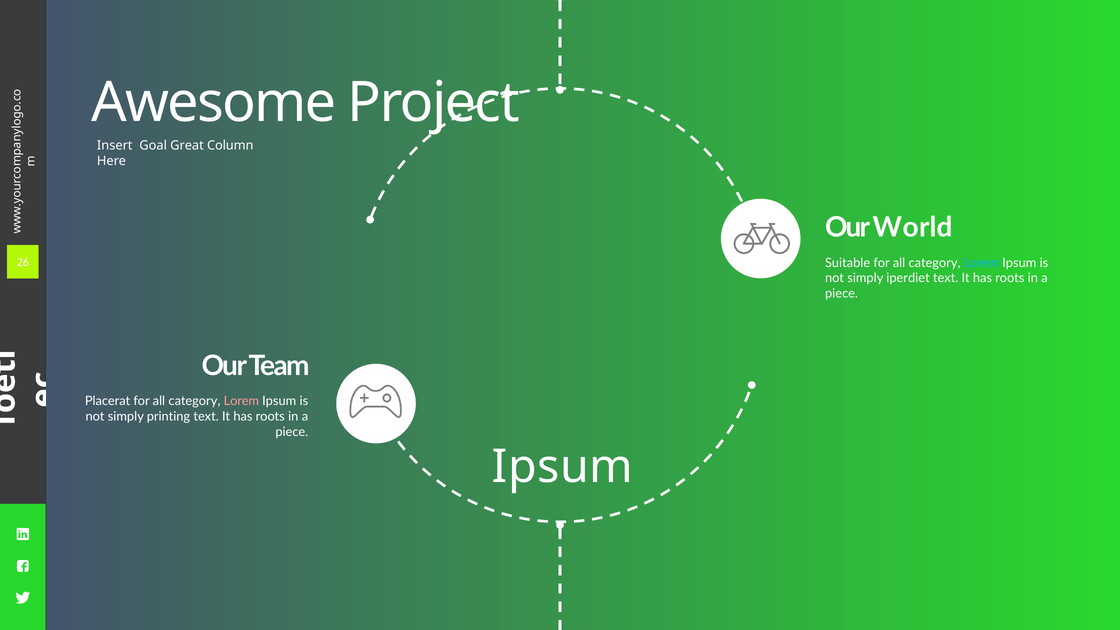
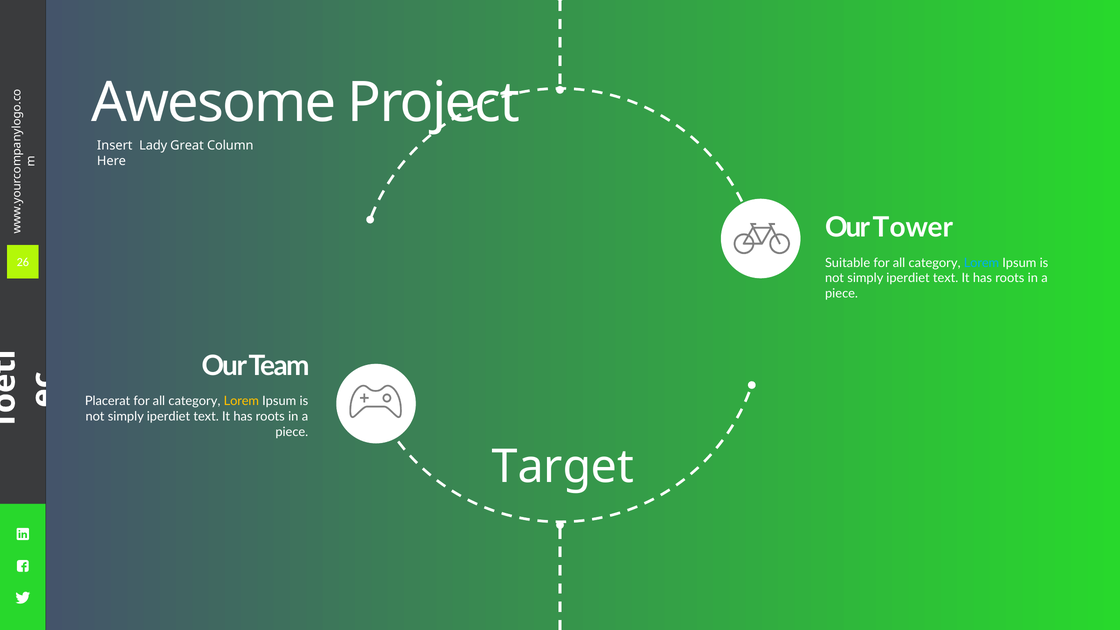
Goal: Goal -> Lady (153, 146)
World: World -> Tower (913, 228)
Lorem colour: pink -> yellow (241, 401)
printing: printing -> iperdiet (168, 416)
Ipsum: Ipsum -> Target (563, 467)
